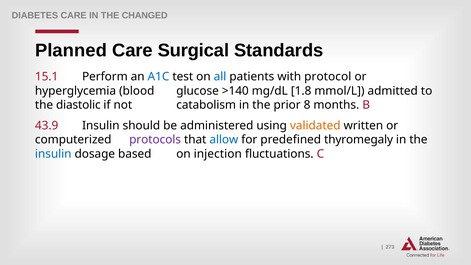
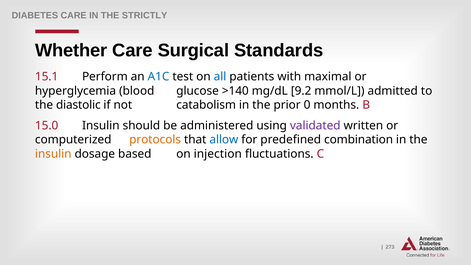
CHANGED: CHANGED -> STRICTLY (145, 16)
Planned: Planned -> Whether (71, 51)
protocol: protocol -> maximal (328, 77)
1.8: 1.8 -> 9.2 (301, 91)
8: 8 -> 0 (307, 105)
43.9: 43.9 -> 15.0 (47, 126)
validated colour: orange -> purple (315, 126)
protocols colour: purple -> orange (155, 140)
thyromegaly: thyromegaly -> combination (359, 140)
insulin colour: blue -> orange (53, 154)
